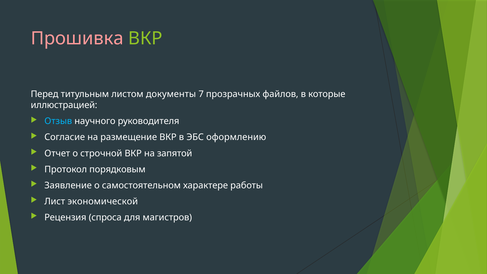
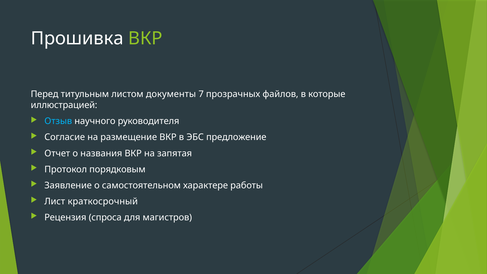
Прошивка colour: pink -> white (77, 38)
оформлению: оформлению -> предложение (236, 137)
строчной: строчной -> названия (101, 153)
запятой: запятой -> запятая (175, 153)
экономической: экономической -> краткосрочный (103, 201)
